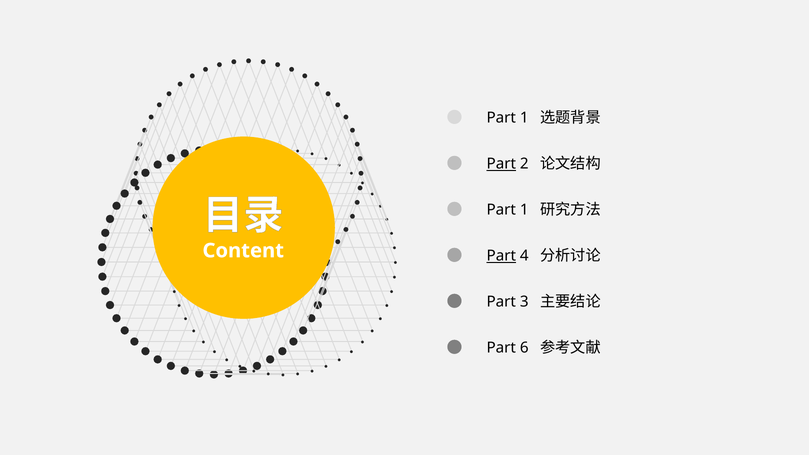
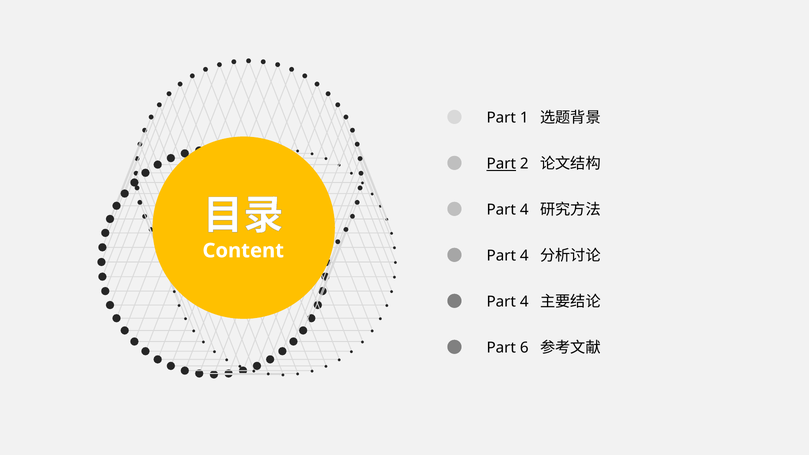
1: 1 -> 4 (524, 210)
Part underline: present -> none (501, 256)
3: 3 -> 4 (524, 302)
